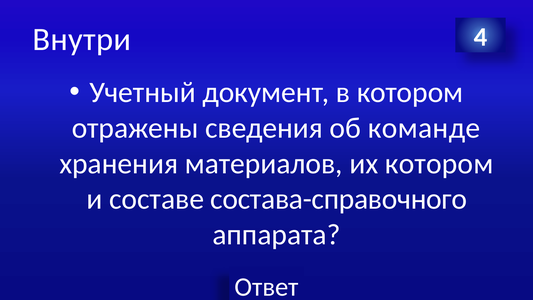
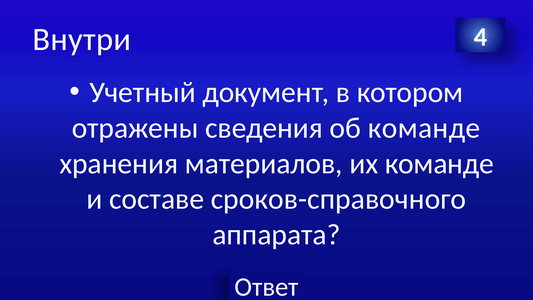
их котором: котором -> команде (439, 164)
состава-справочного: состава-справочного -> сроков-справочного (338, 199)
